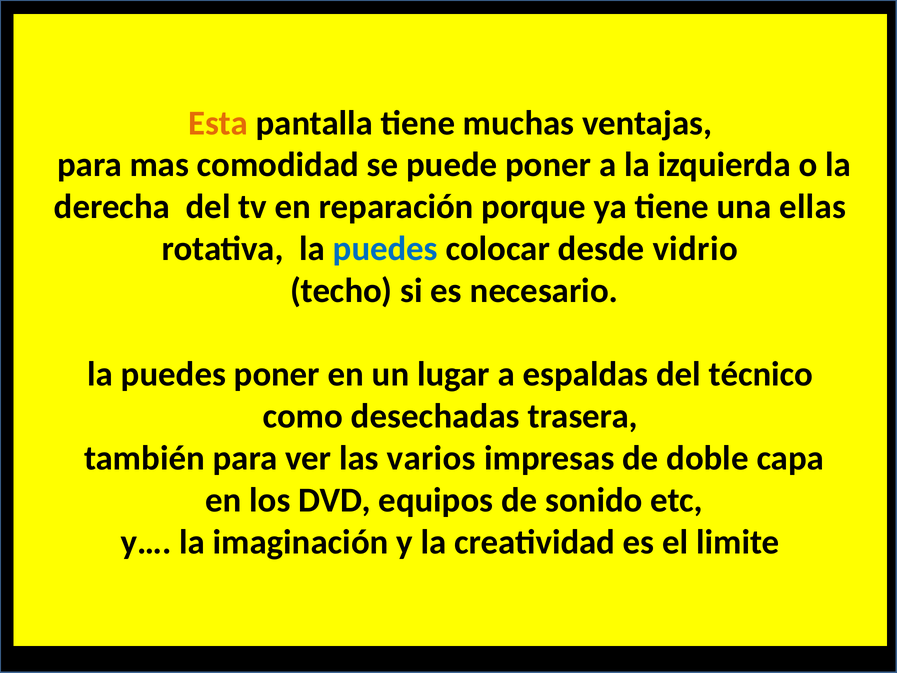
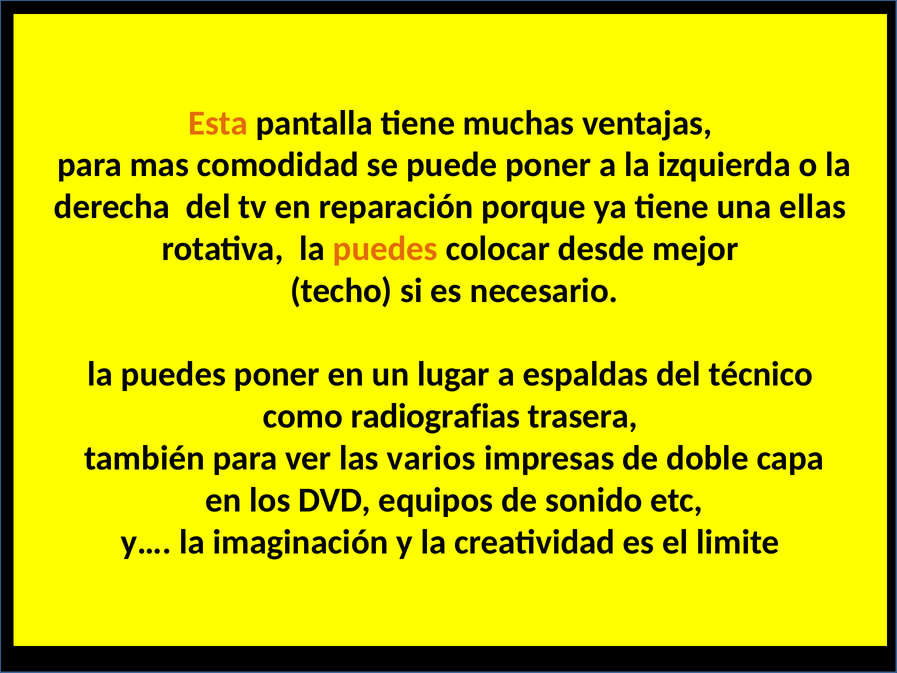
puedes colour: blue -> orange (385, 249)
vidrio: vidrio -> mejor (695, 249)
desechadas: desechadas -> radiografias (435, 416)
